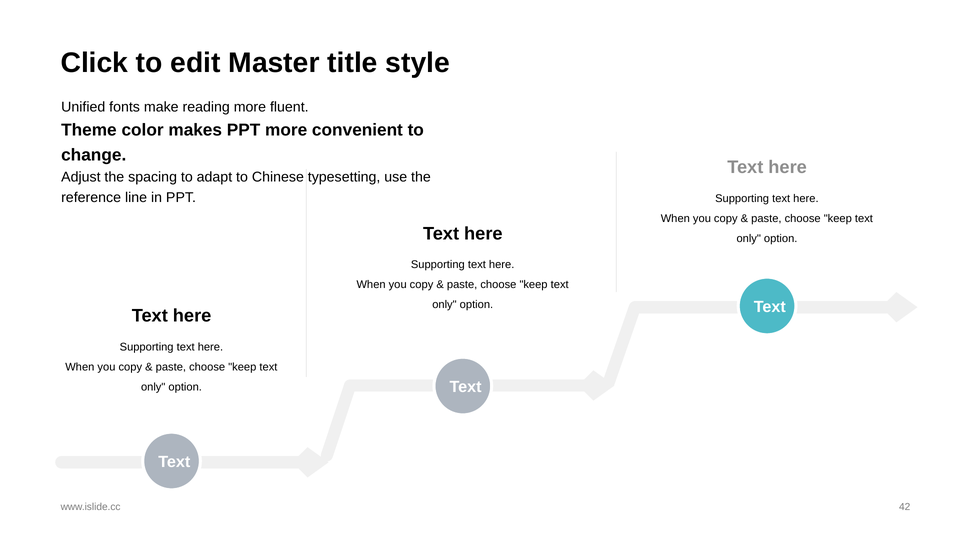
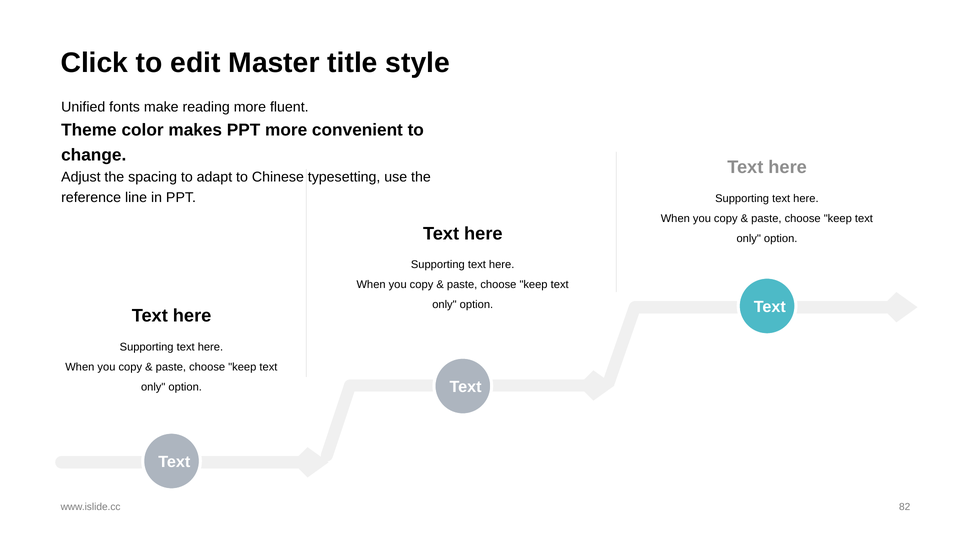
42: 42 -> 82 (905, 507)
